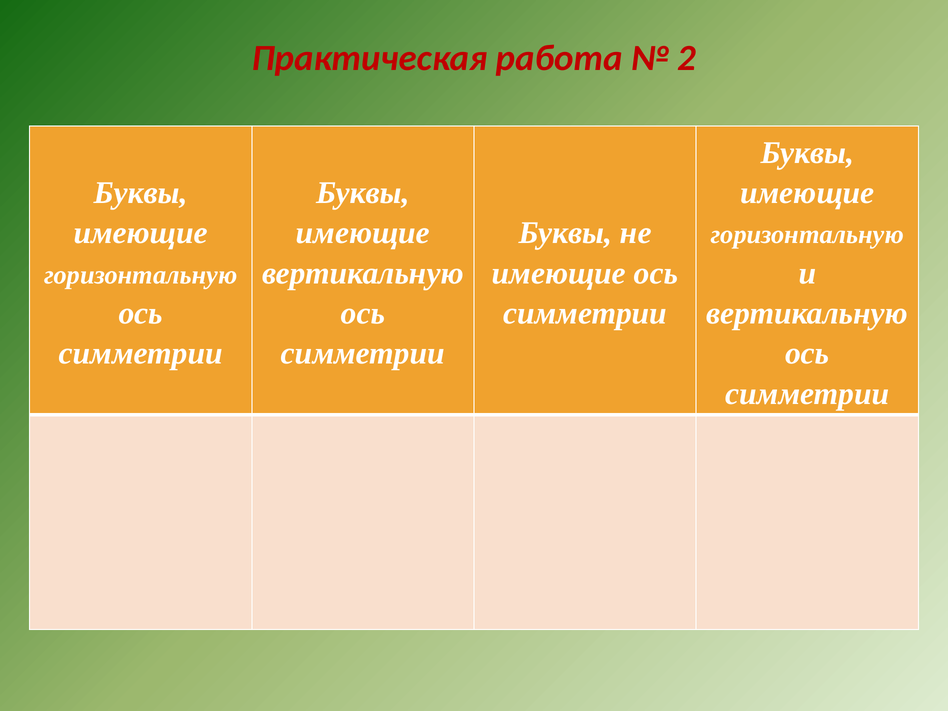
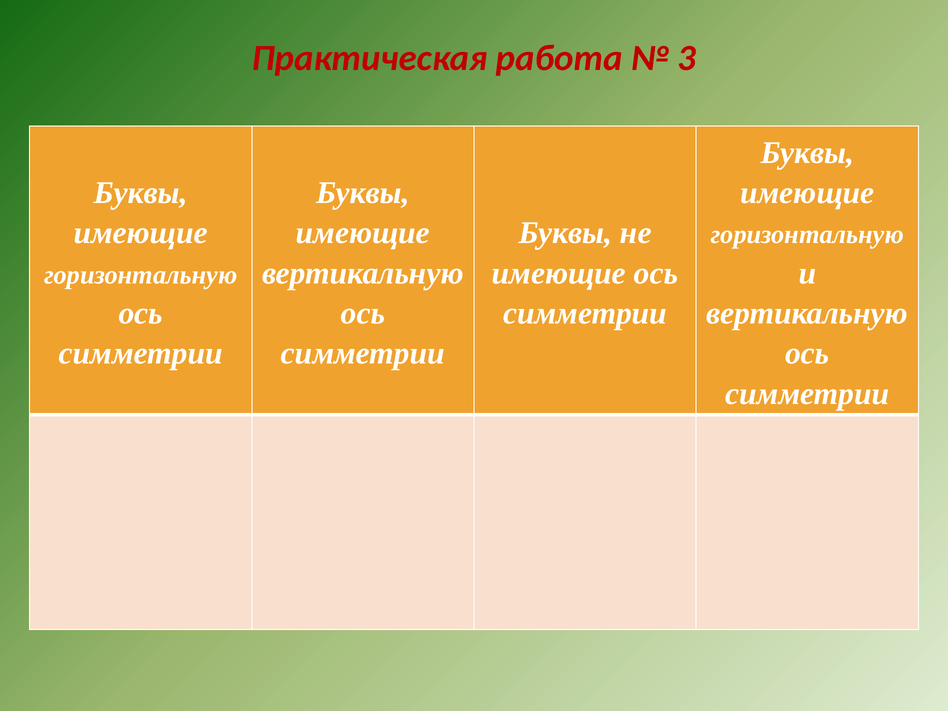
2: 2 -> 3 (687, 58)
